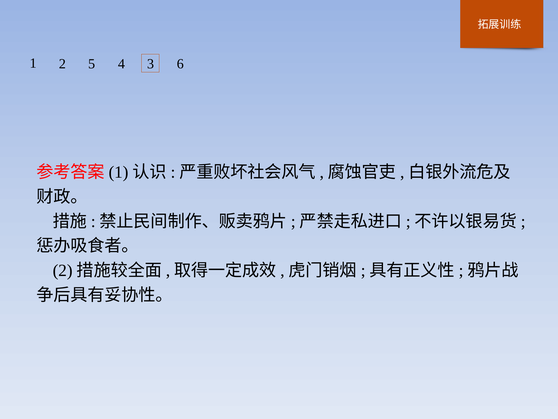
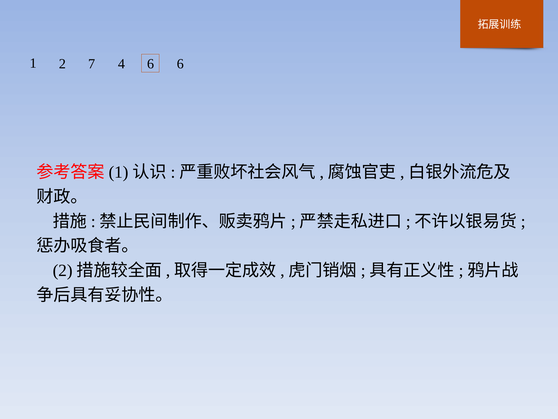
5: 5 -> 7 (92, 64)
4 3: 3 -> 6 (151, 64)
